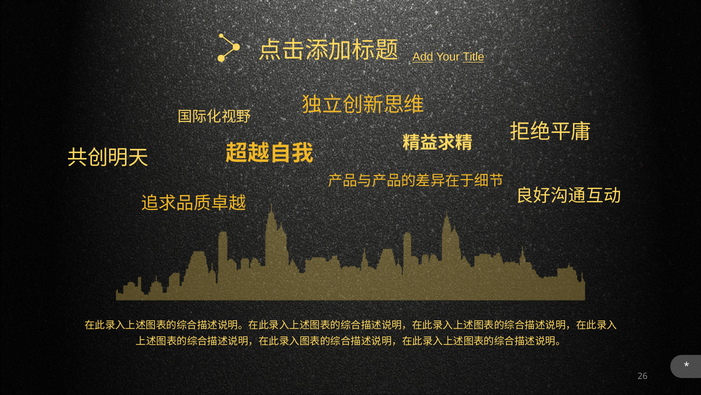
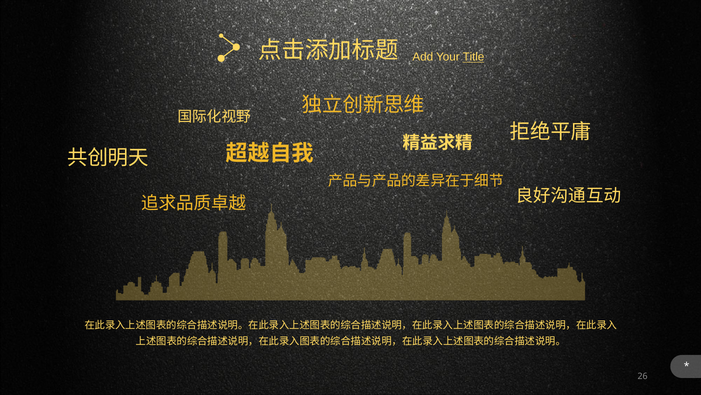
Add underline: present -> none (423, 57)
